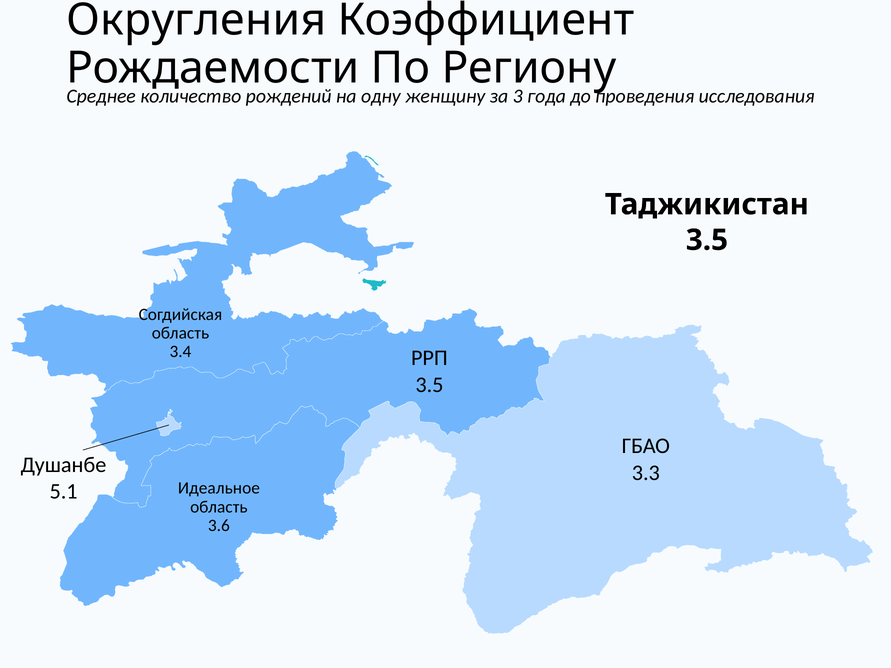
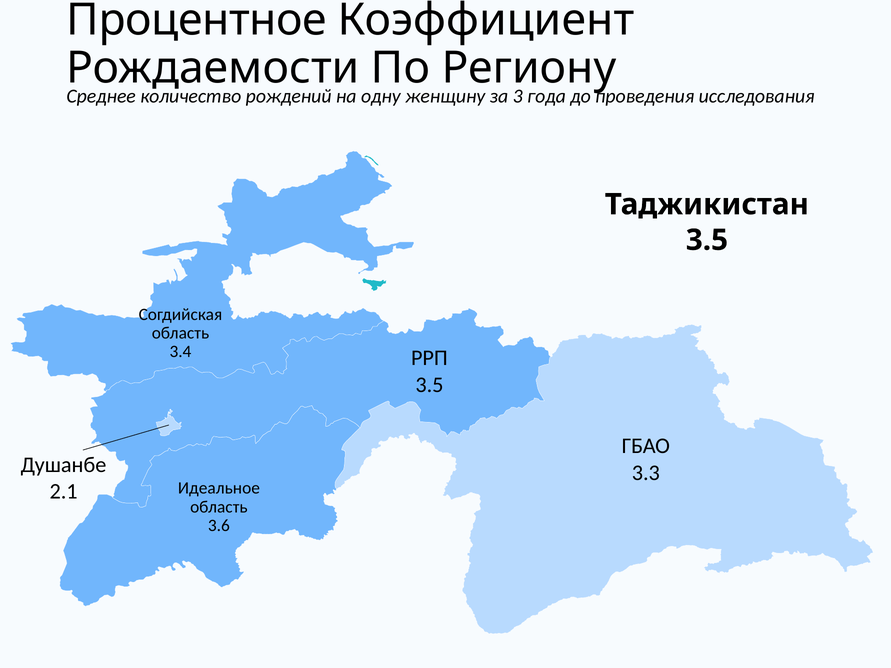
Округления: Округления -> Процентное (197, 20)
5.1: 5.1 -> 2.1 (64, 492)
